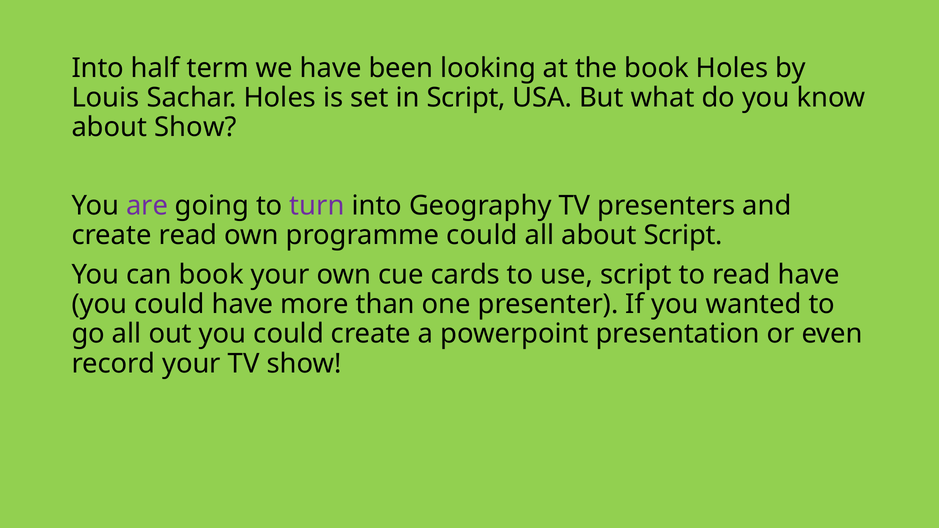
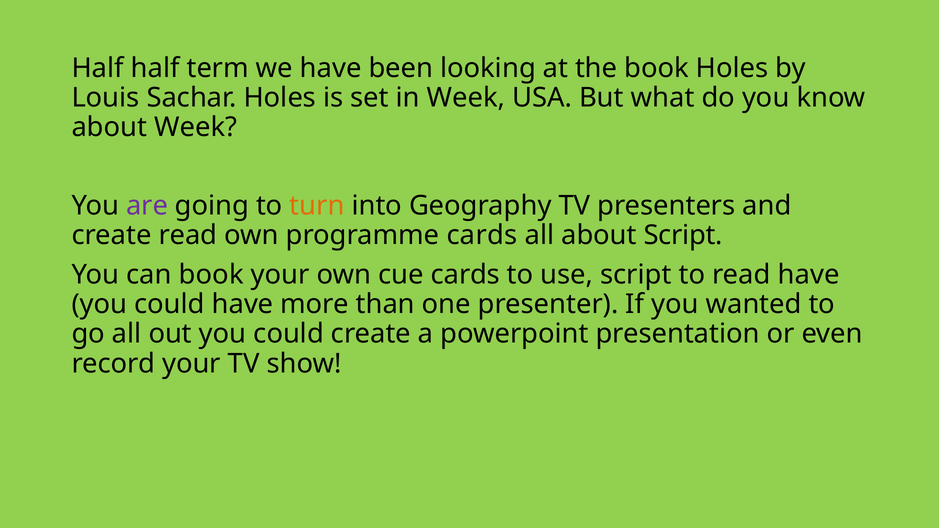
Into: Into -> Half (98, 68)
in Script: Script -> Week (466, 98)
about Show: Show -> Week (196, 127)
turn colour: purple -> orange (317, 206)
programme could: could -> cards (482, 236)
